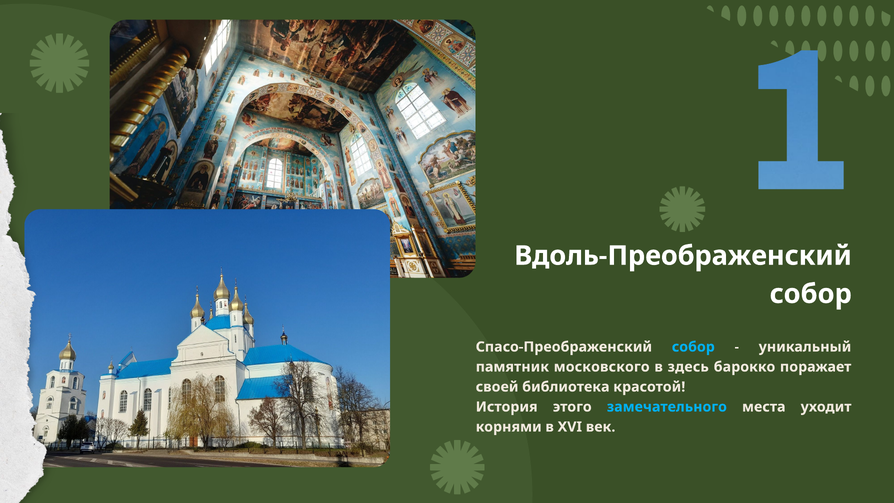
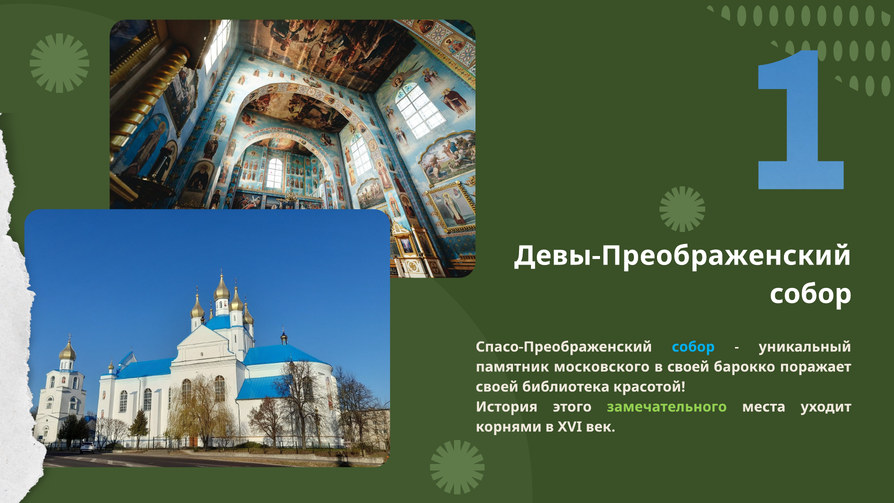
Вдоль-Преображенский: Вдоль-Преображенский -> Девы-Преображенский (683, 256)
в здесь: здесь -> своей (688, 367)
замечательного colour: light blue -> light green (667, 407)
